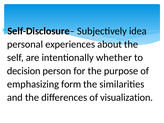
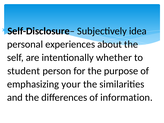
decision: decision -> student (24, 71)
form: form -> your (71, 84)
visualization: visualization -> information (126, 97)
